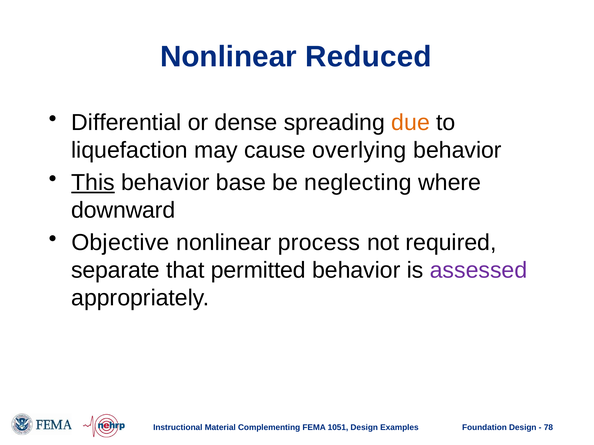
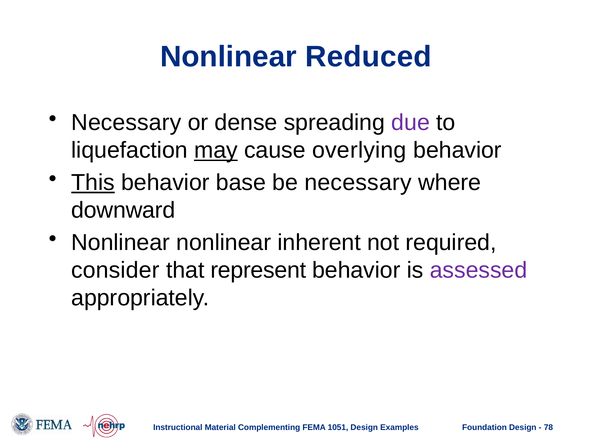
Differential: Differential -> Necessary (126, 123)
due colour: orange -> purple (411, 123)
may underline: none -> present (216, 150)
be neglecting: neglecting -> necessary (358, 183)
Objective: Objective -> Nonlinear (121, 243)
process: process -> inherent (319, 243)
separate: separate -> consider (115, 271)
permitted: permitted -> represent (258, 271)
